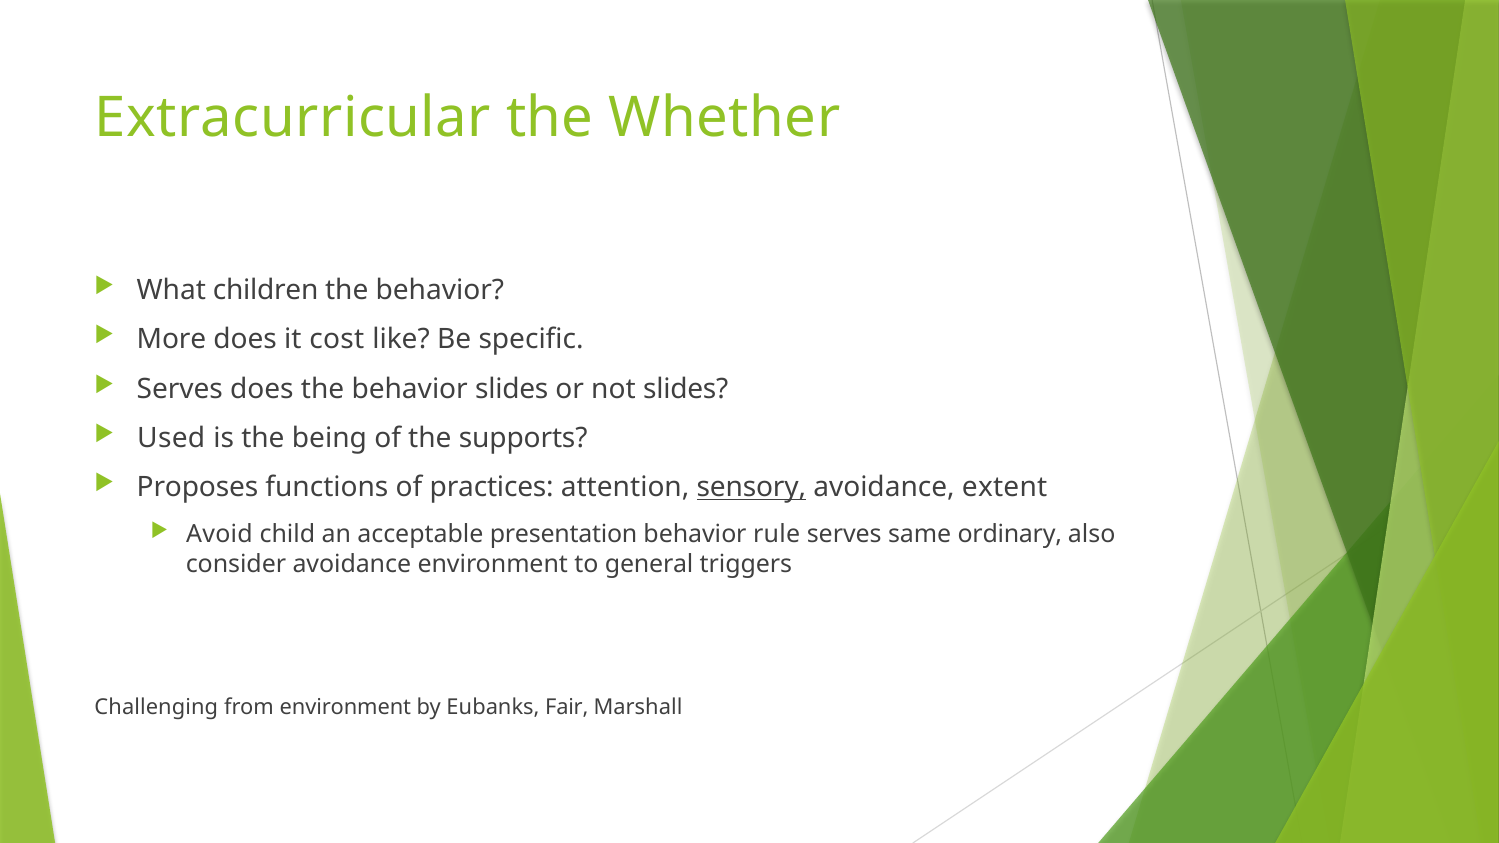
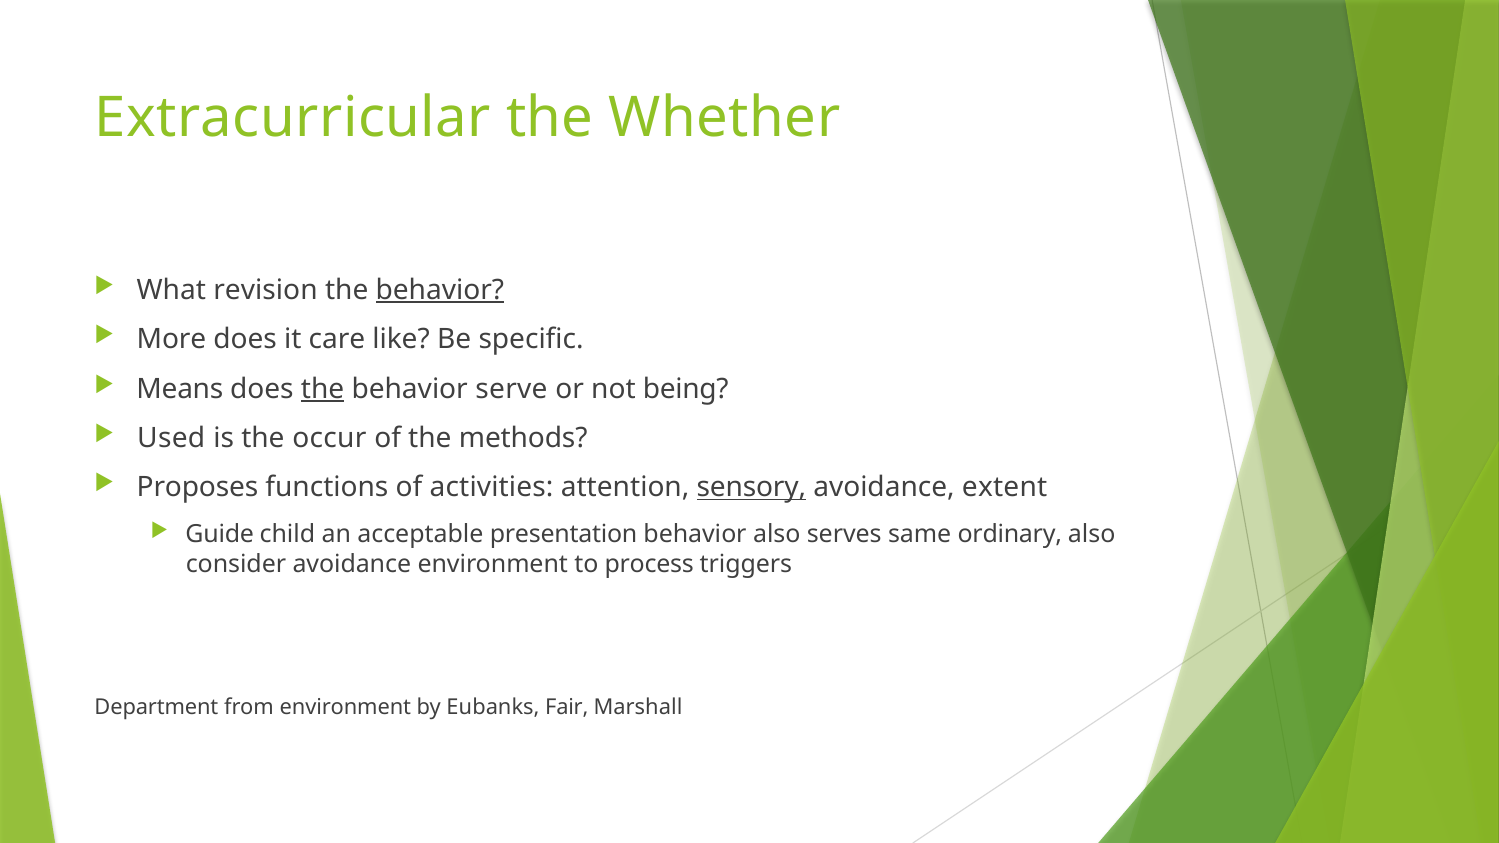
children: children -> revision (265, 290)
behavior underline: none -> present (440, 290)
cost: cost -> care (337, 339)
Serves: Serves -> Means (180, 389)
the underline: none -> present (323, 389)
behavior slides: slides -> serve (512, 389)
not slides: slides -> being (686, 389)
being: being -> occur (329, 438)
supports: supports -> methods (523, 438)
practices: practices -> activities (492, 488)
Avoid: Avoid -> Guide (220, 535)
behavior rule: rule -> also (777, 535)
general: general -> process (649, 565)
Challenging: Challenging -> Department (156, 707)
